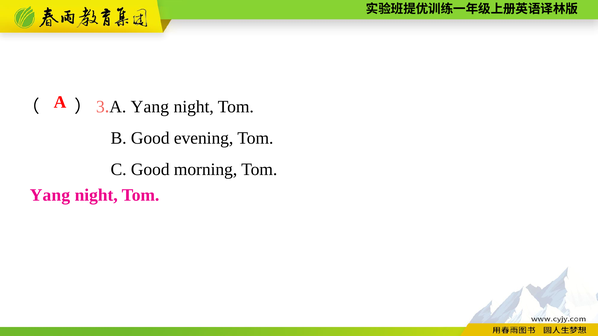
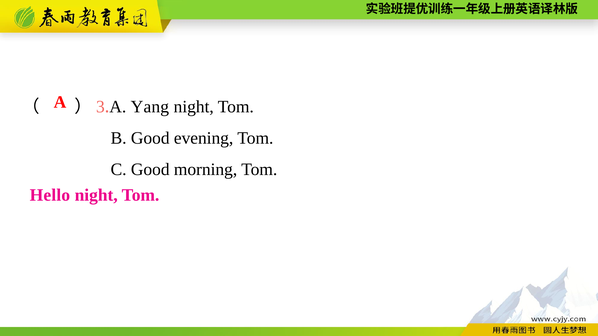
Yang: Yang -> Hello (50, 195)
